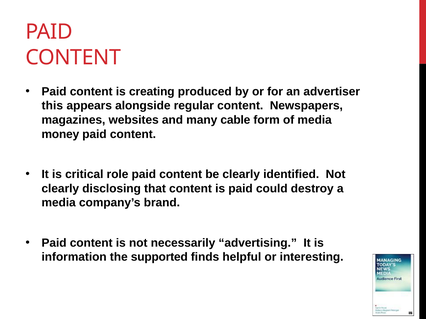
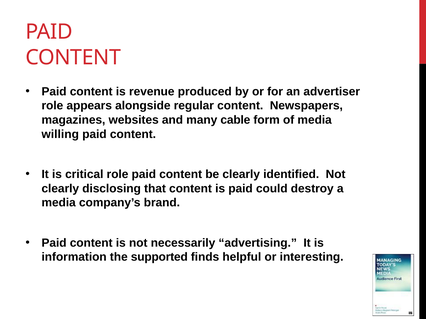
creating: creating -> revenue (152, 92)
this: this -> role (52, 106)
money: money -> willing (60, 134)
